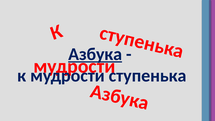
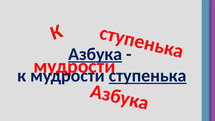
ступенька underline: none -> present (148, 76)
